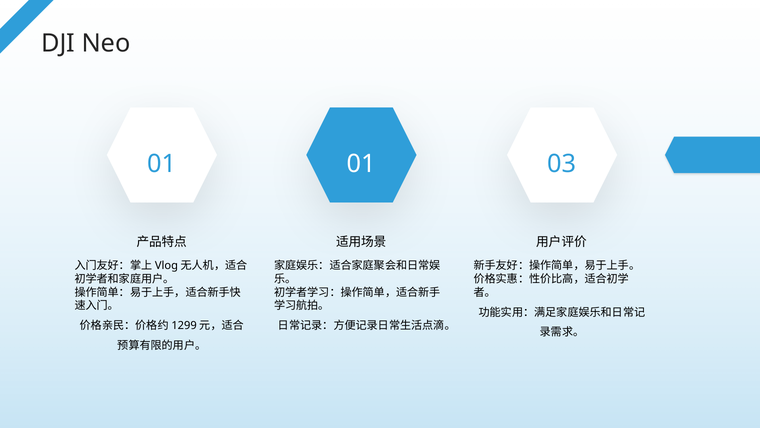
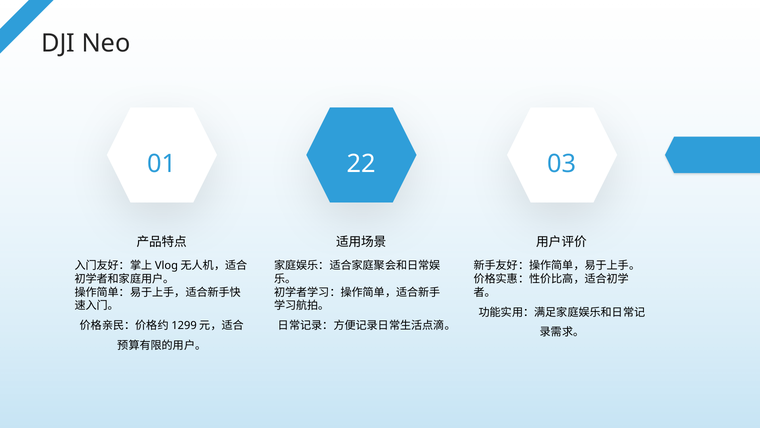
01 01: 01 -> 22 (361, 164)
